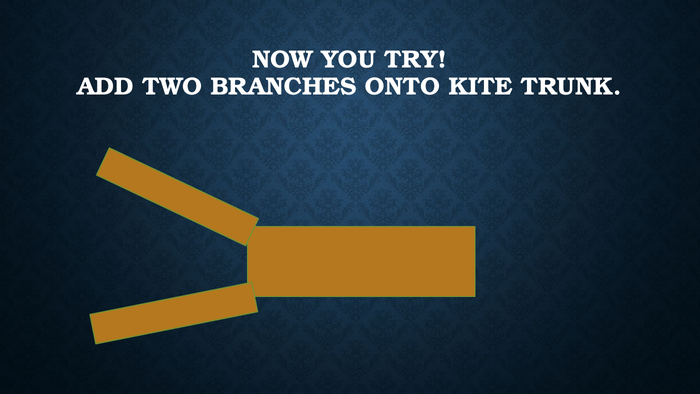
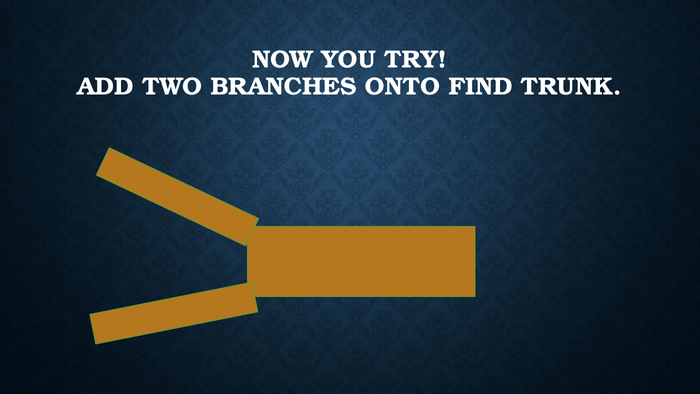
KITE: KITE -> FIND (481, 86)
